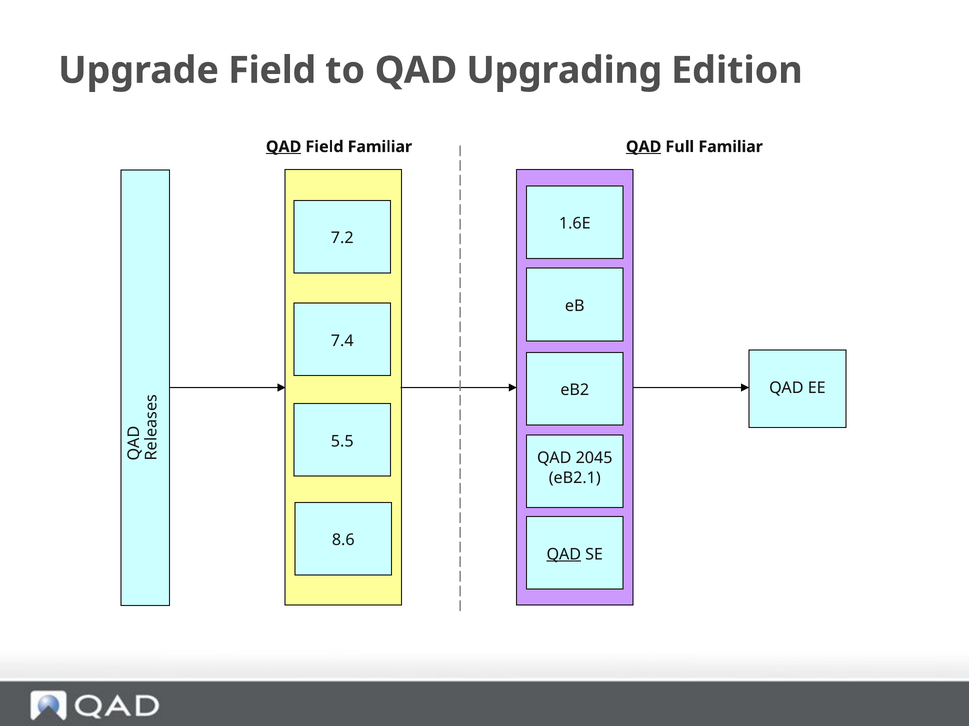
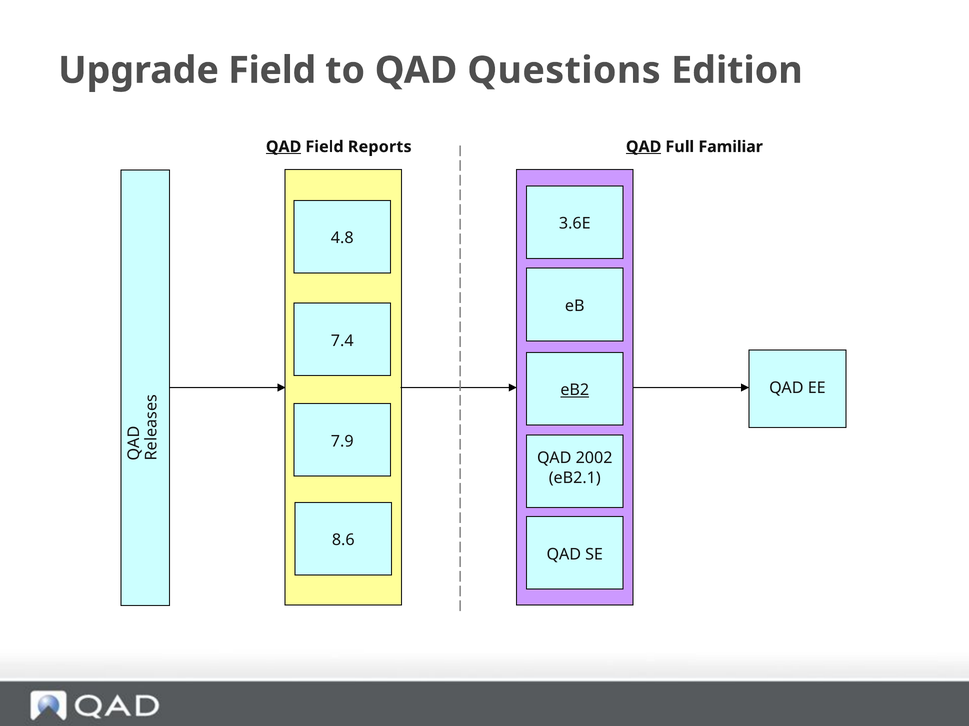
Upgrading: Upgrading -> Questions (564, 70)
Field Familiar: Familiar -> Reports (380, 147)
1.6E: 1.6E -> 3.6E (575, 224)
7.2: 7.2 -> 4.8 (342, 238)
eB2 underline: none -> present (575, 390)
5.5: 5.5 -> 7.9 (342, 442)
2045: 2045 -> 2002 (594, 458)
QAD underline: present -> none (564, 555)
